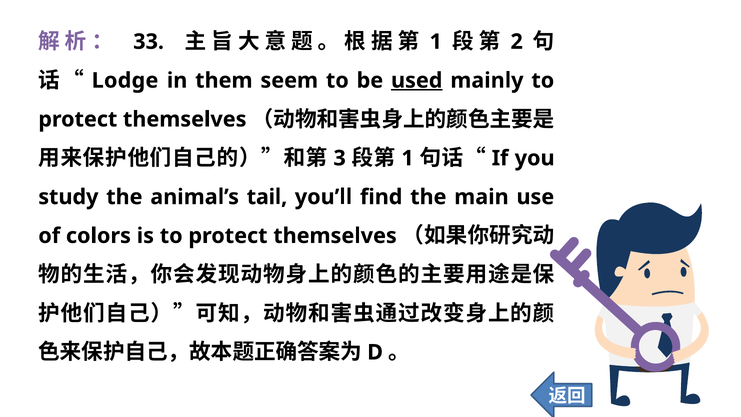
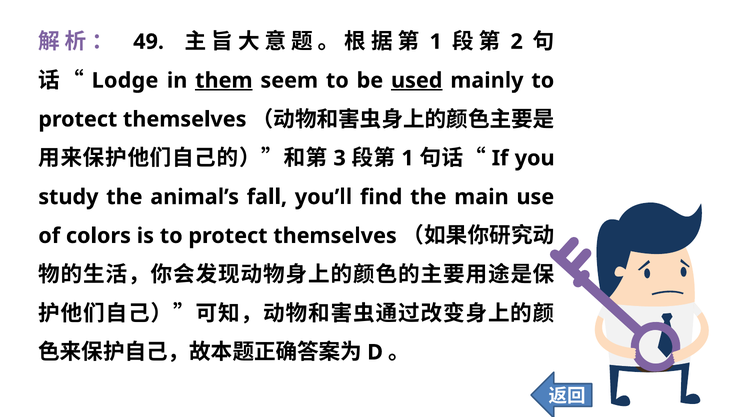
33: 33 -> 49 (149, 42)
them underline: none -> present (224, 80)
tail: tail -> fall (267, 197)
